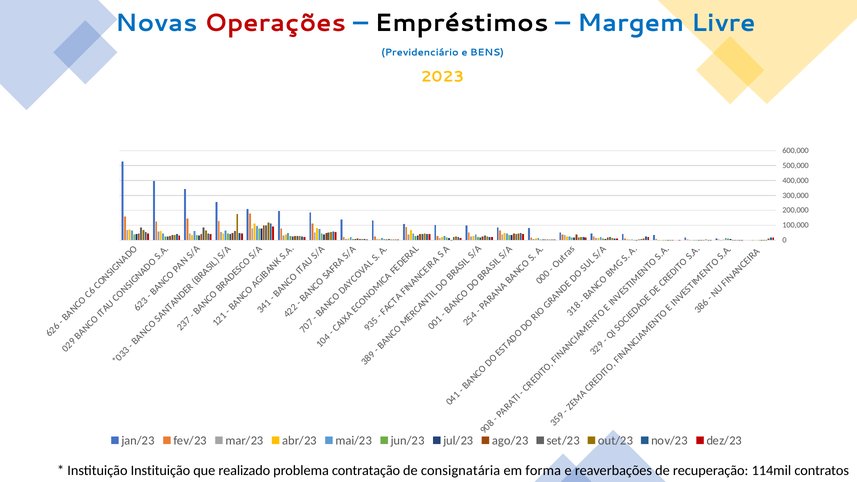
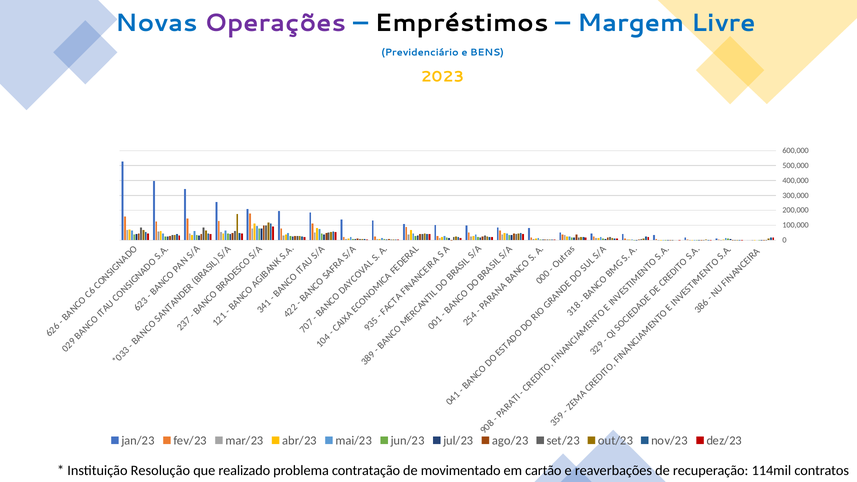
Operações colour: red -> purple (275, 23)
Instituição Instituição: Instituição -> Resolução (160, 470)
consignatária: consignatária -> movimentado (461, 470)
forma: forma -> cartão (543, 470)
